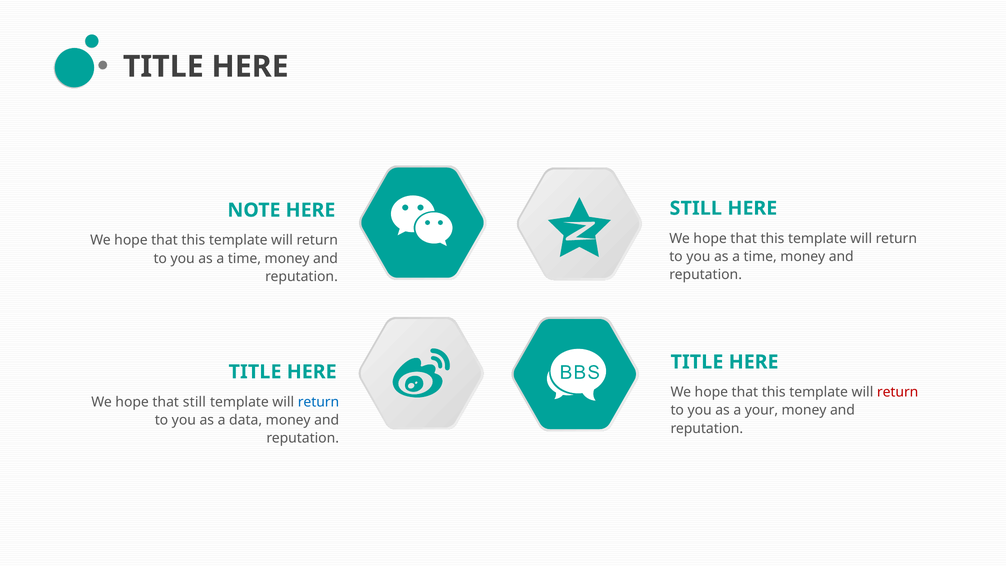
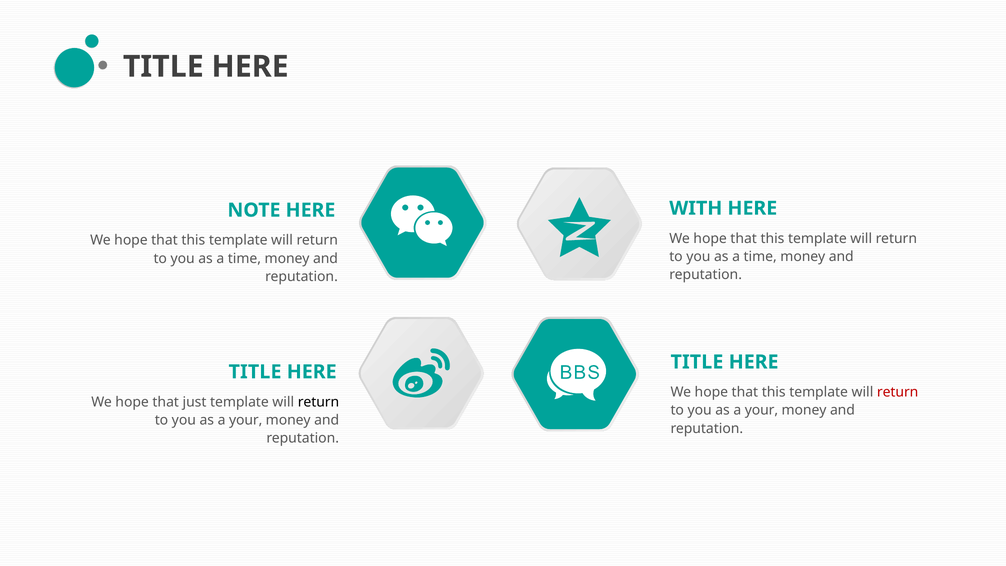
STILL: STILL -> WITH (696, 208)
that still: still -> just (195, 402)
return colour: blue -> black (318, 402)
data: data -> your (246, 420)
